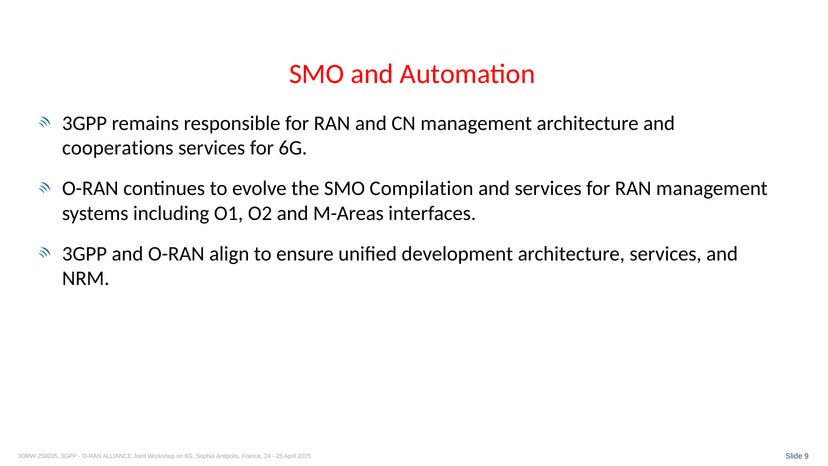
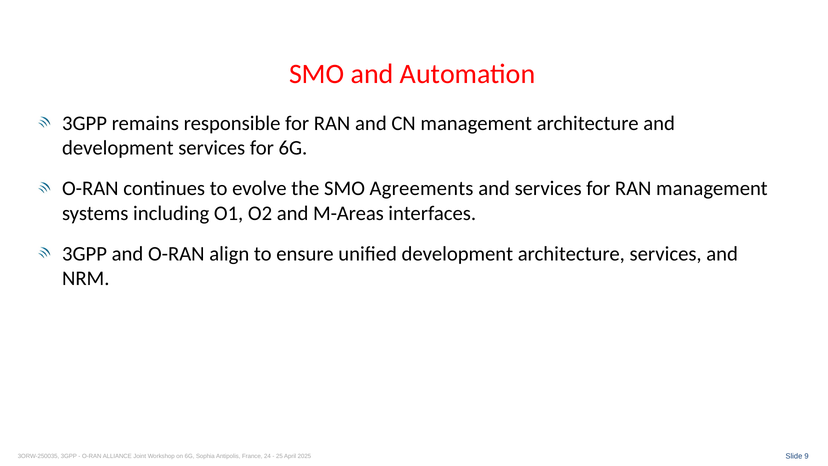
cooperations: cooperations -> development (118, 148)
Compilation: Compilation -> Agreements (422, 188)
